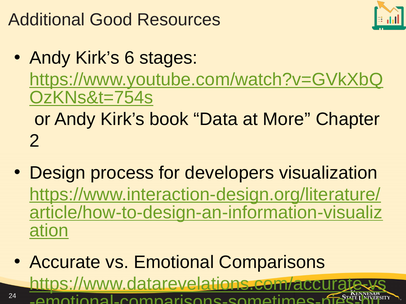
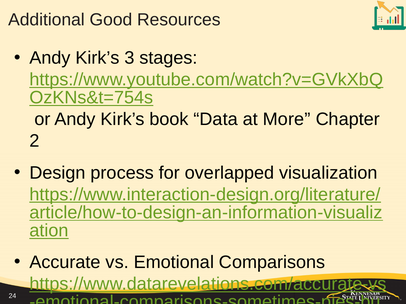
6: 6 -> 3 (129, 58)
developers: developers -> overlapped (230, 173)
